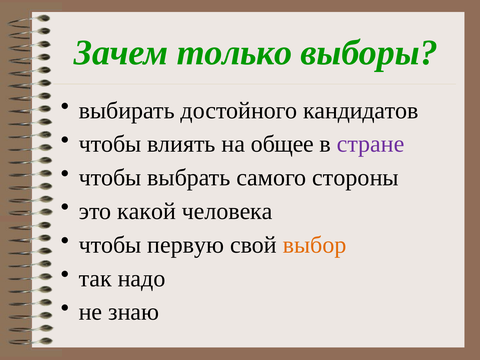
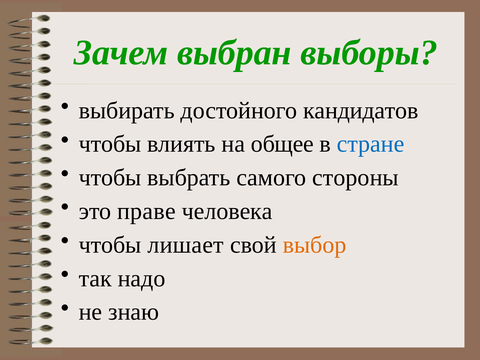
только: только -> выбран (234, 53)
стране colour: purple -> blue (371, 144)
какой: какой -> праве (146, 211)
первую: первую -> лишает (186, 245)
